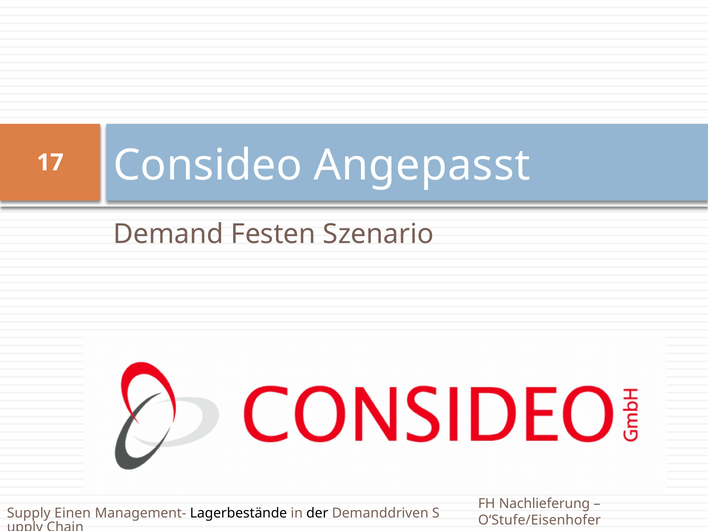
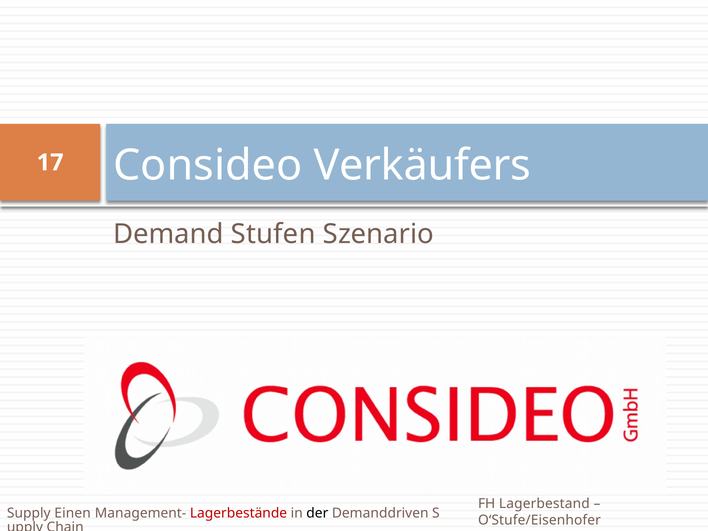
Angepasst: Angepasst -> Verkäufers (422, 165)
Festen: Festen -> Stufen (273, 234)
Nachlieferung: Nachlieferung -> Lagerbestand (544, 504)
Lagerbestände colour: black -> red (239, 513)
